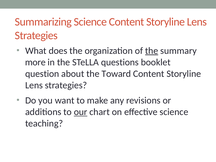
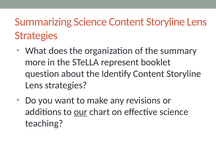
the underline: present -> none (152, 51)
questions: questions -> represent (120, 62)
Toward: Toward -> Identify (116, 74)
